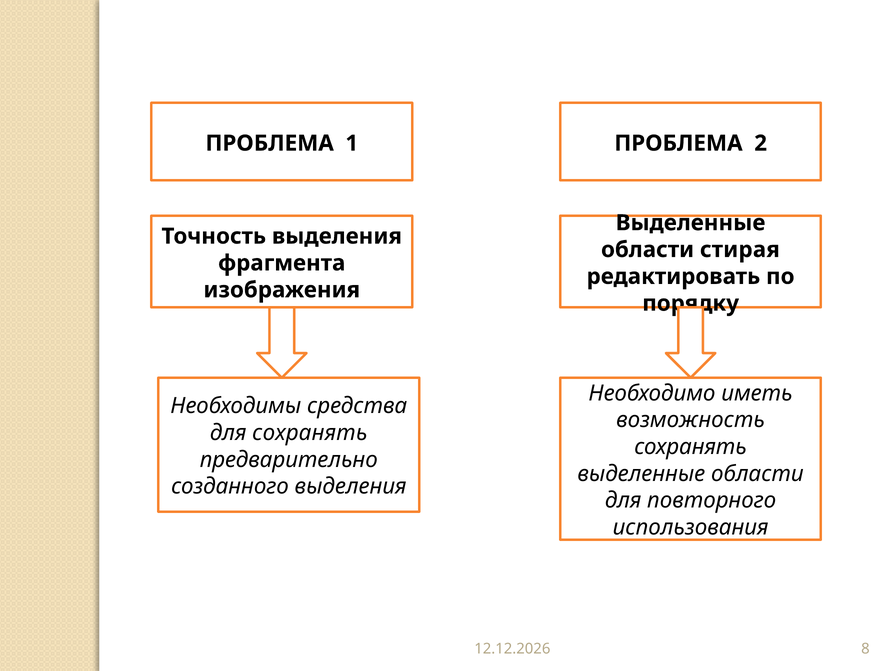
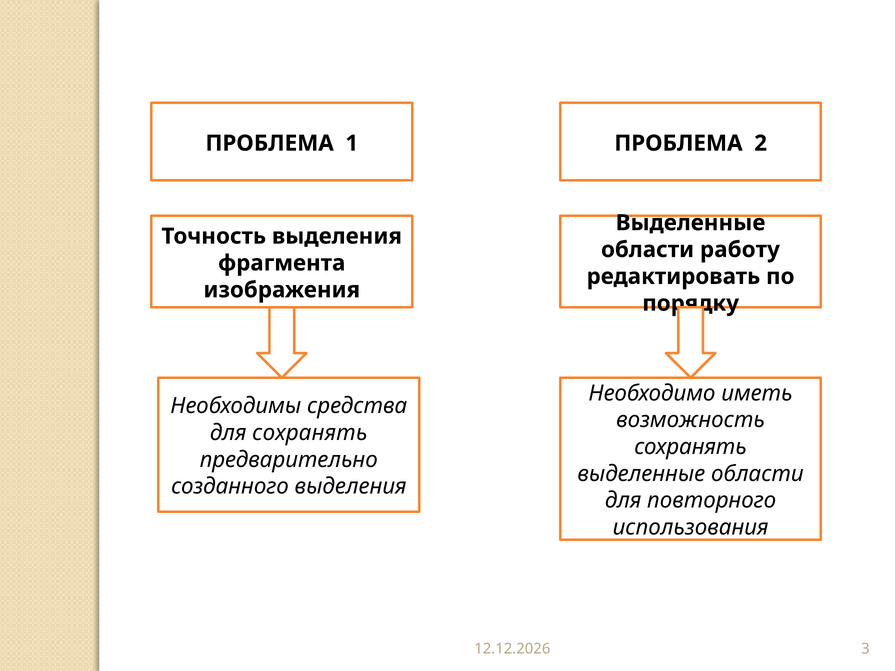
стирая: стирая -> работу (740, 250)
8: 8 -> 3 (865, 649)
